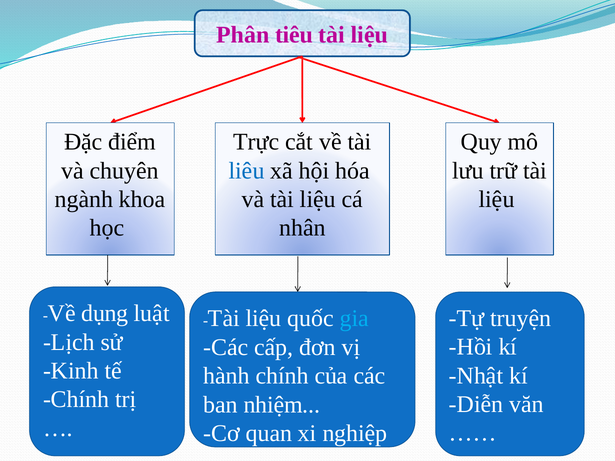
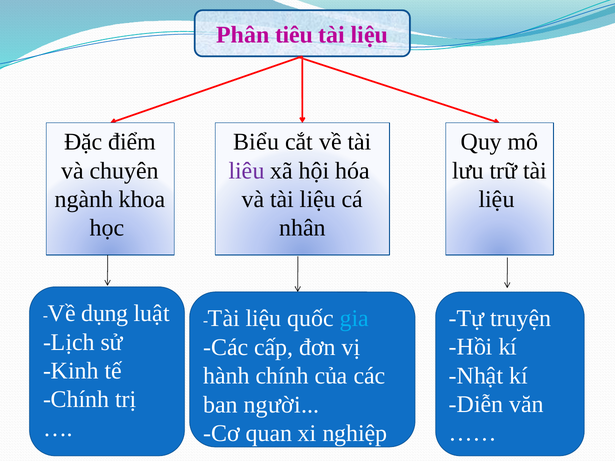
Trực: Trực -> Biểu (256, 142)
liêu colour: blue -> purple (247, 171)
nhiệm: nhiệm -> người (282, 405)
